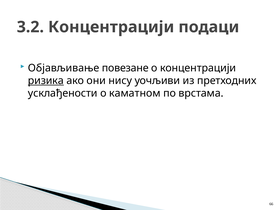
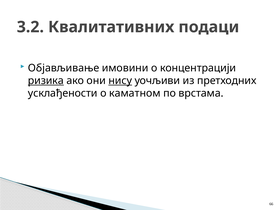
3.2 Концентрацији: Концентрацији -> Квалитативних (111, 27)
повезане: повезане -> имовини (125, 68)
нису underline: none -> present (120, 81)
